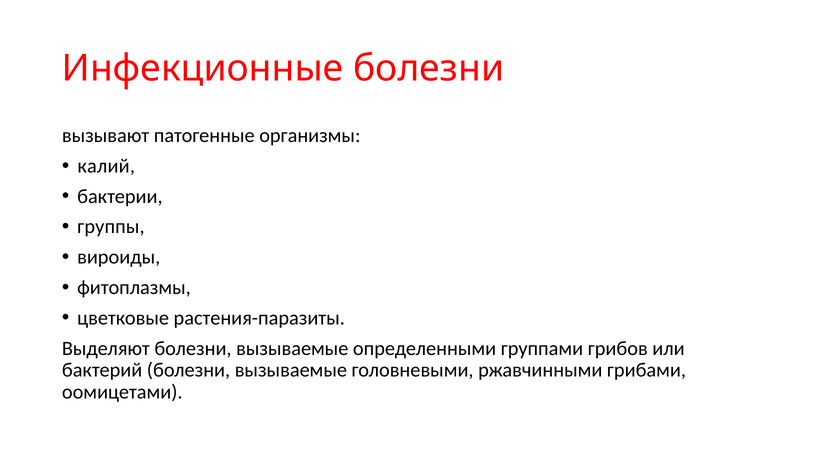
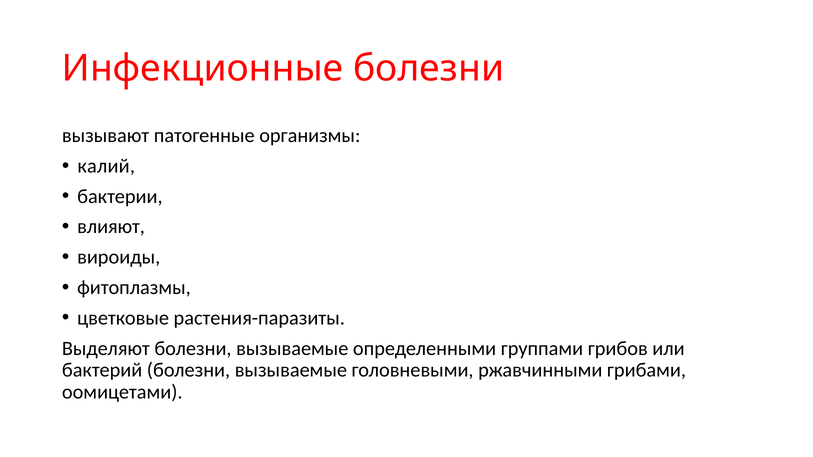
группы: группы -> влияют (111, 227)
